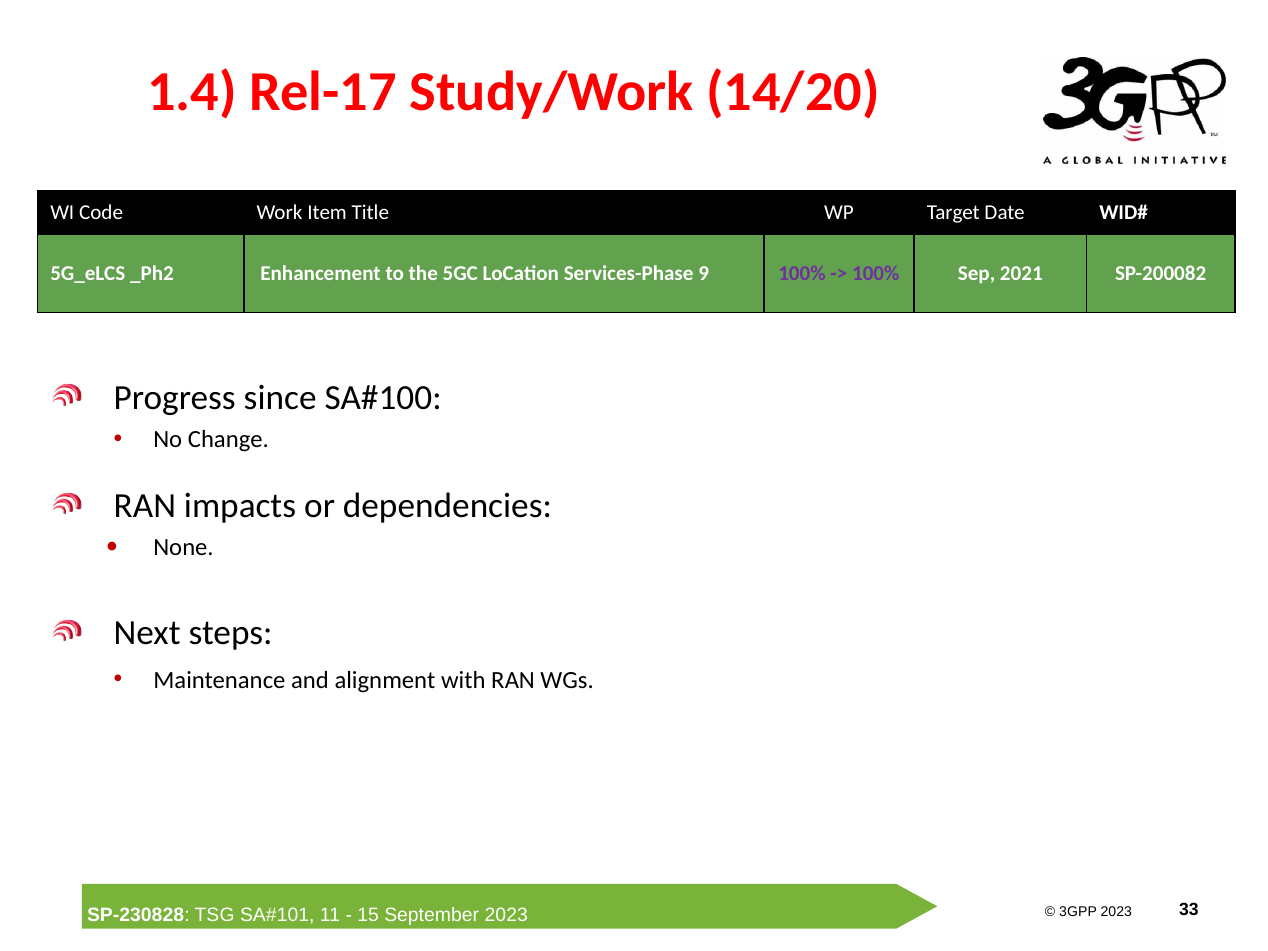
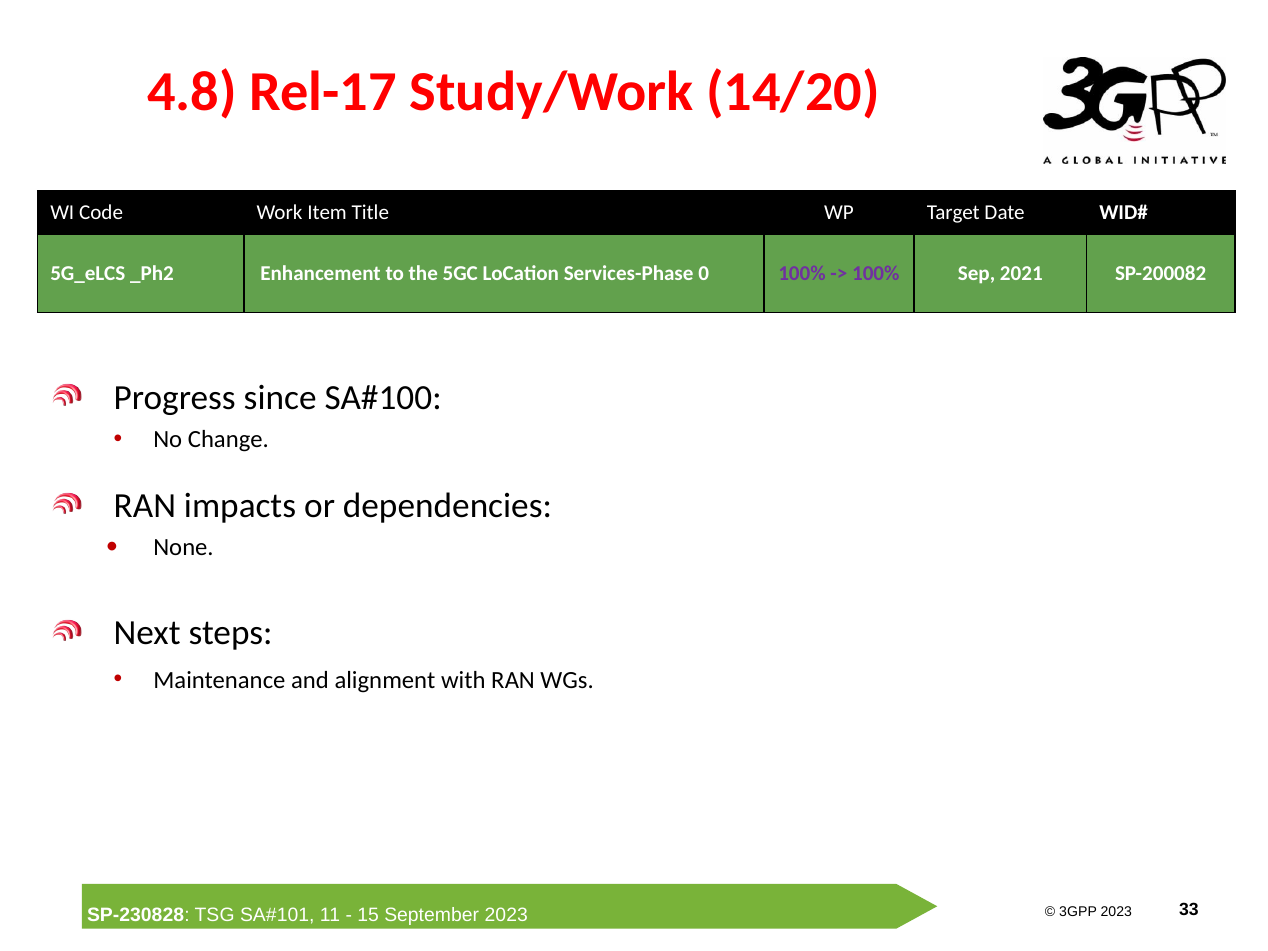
1.4: 1.4 -> 4.8 (192, 92)
9: 9 -> 0 (704, 274)
